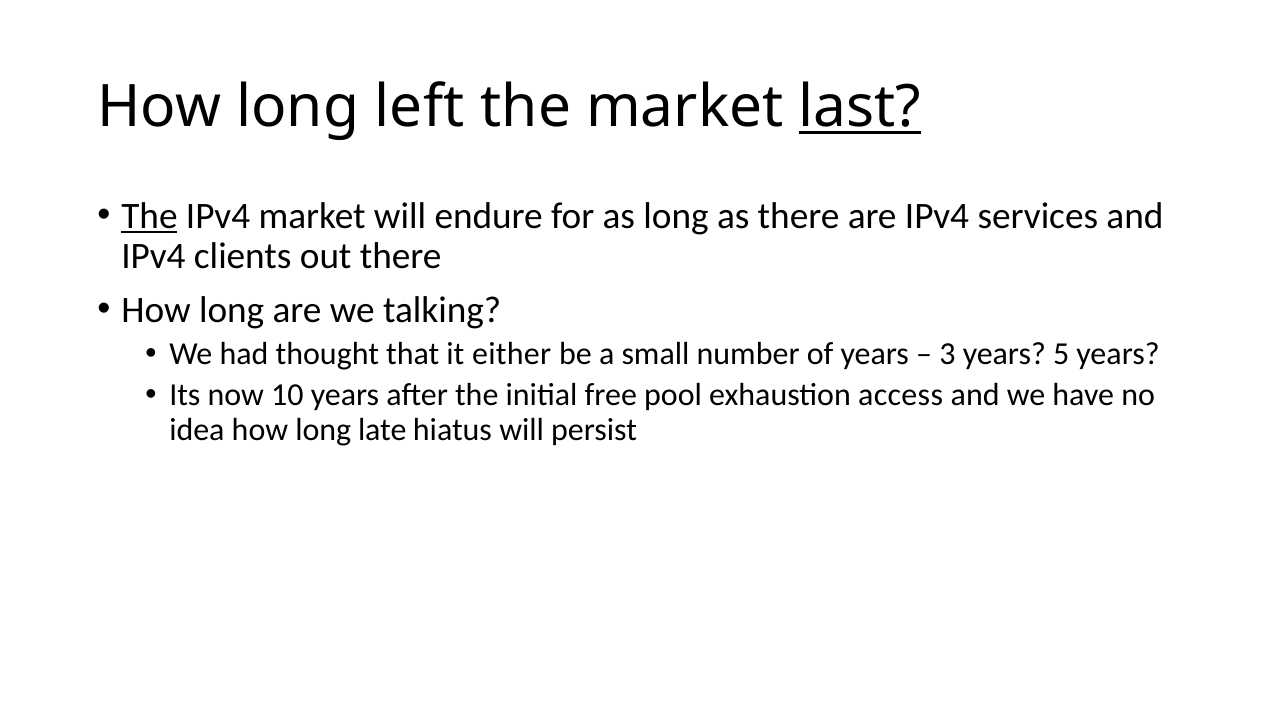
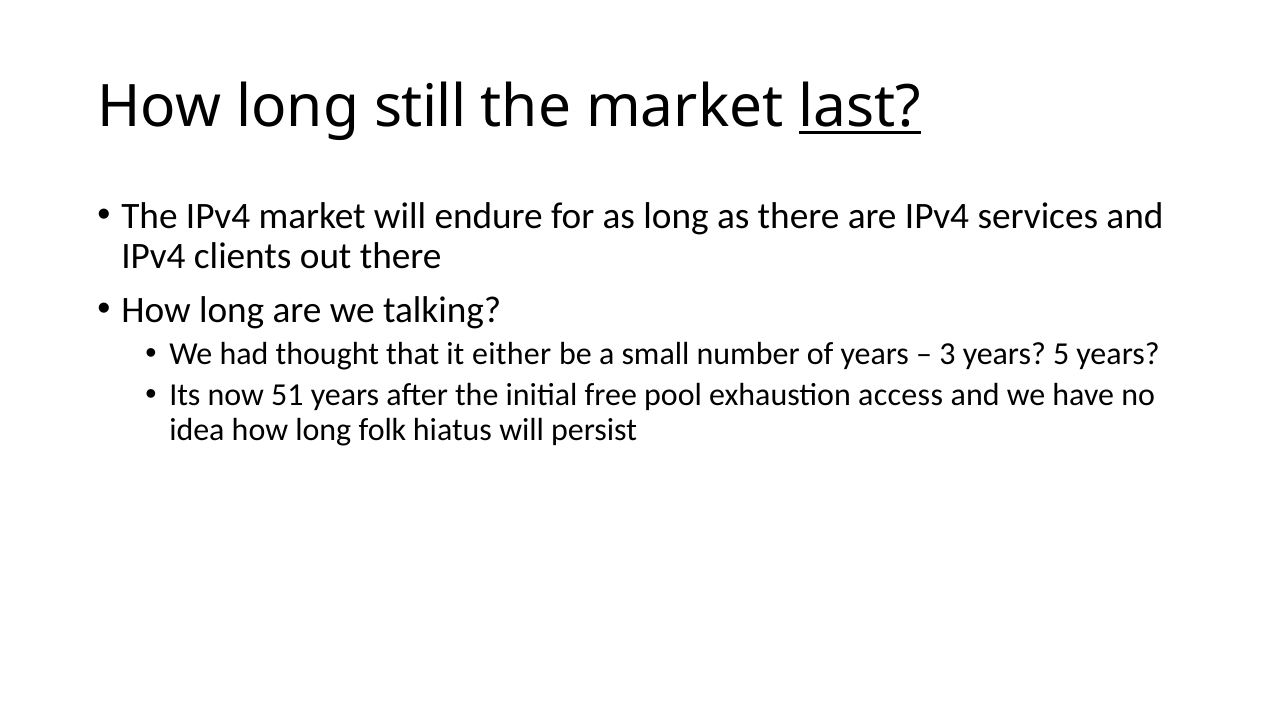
left: left -> still (420, 107)
The underline: present -> none (149, 216)
10: 10 -> 51 (287, 395)
late: late -> folk (382, 430)
